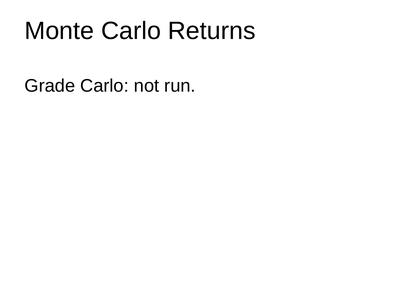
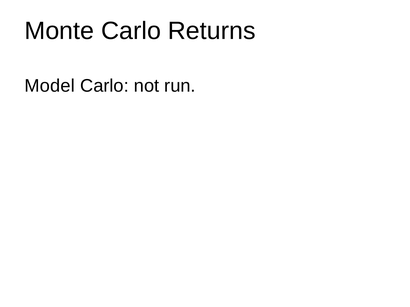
Grade: Grade -> Model (50, 86)
